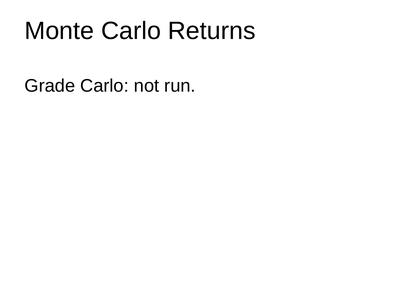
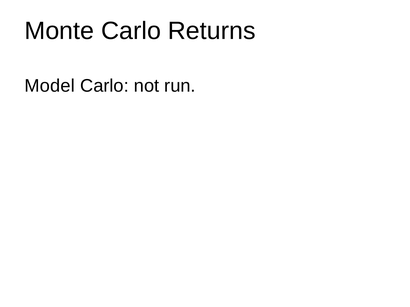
Grade: Grade -> Model (50, 86)
